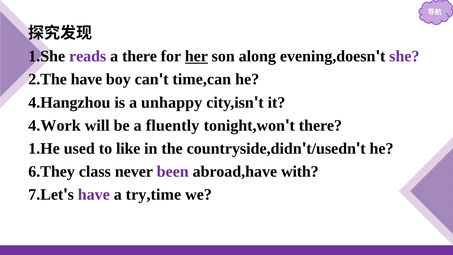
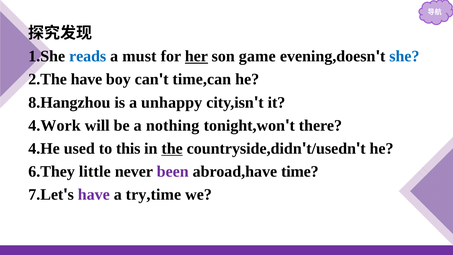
reads colour: purple -> blue (88, 56)
a there: there -> must (139, 56)
along: along -> game (257, 56)
she colour: purple -> blue (404, 56)
4.Hangzhou: 4.Hangzhou -> 8.Hangzhou (69, 102)
fluently: fluently -> nothing (173, 125)
1.He: 1.He -> 4.He (44, 148)
like: like -> this (128, 148)
the underline: none -> present (172, 148)
class: class -> little (95, 171)
with: with -> time (300, 171)
